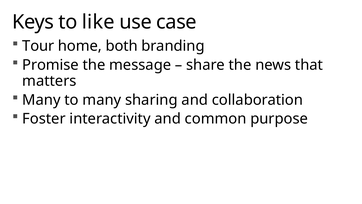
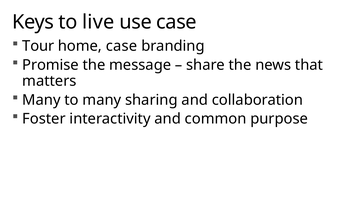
like: like -> live (98, 22)
home both: both -> case (122, 46)
